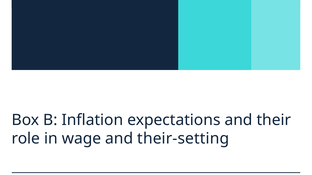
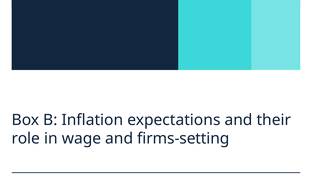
their-setting: their-setting -> firms-setting (183, 139)
